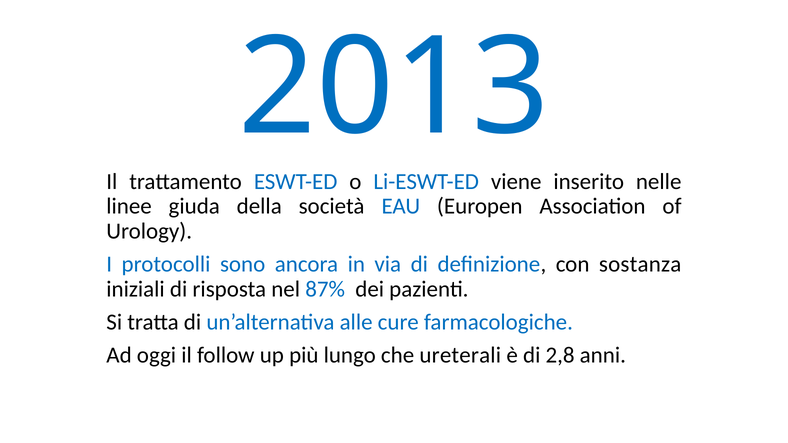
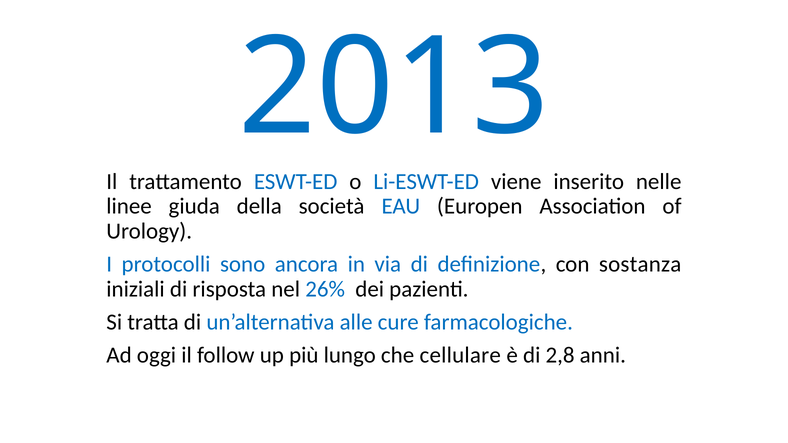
87%: 87% -> 26% (325, 289)
ureterali: ureterali -> cellulare (460, 355)
